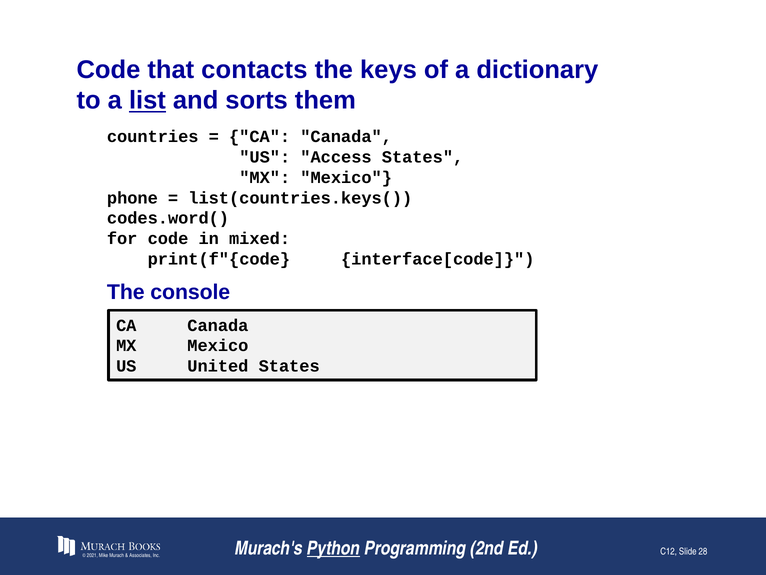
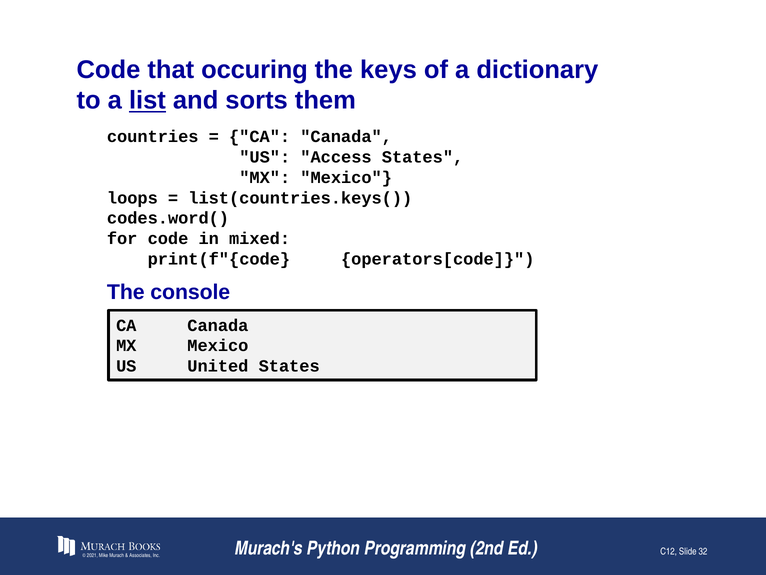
contacts: contacts -> occuring (255, 70)
phone: phone -> loops (132, 198)
interface[code: interface[code -> operators[code (438, 259)
Python underline: present -> none (333, 548)
28: 28 -> 32 (703, 551)
